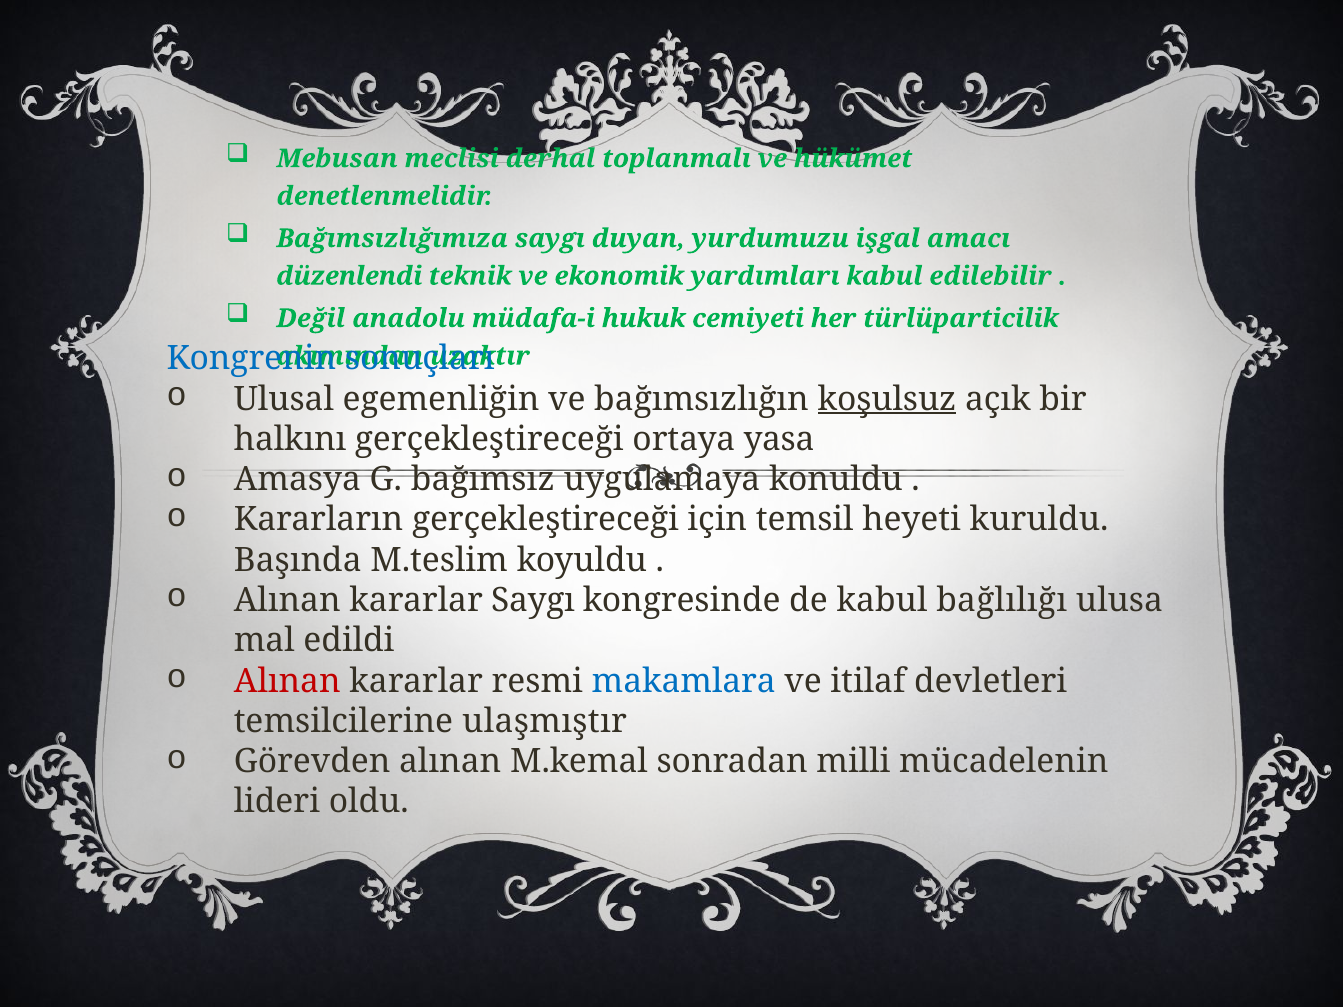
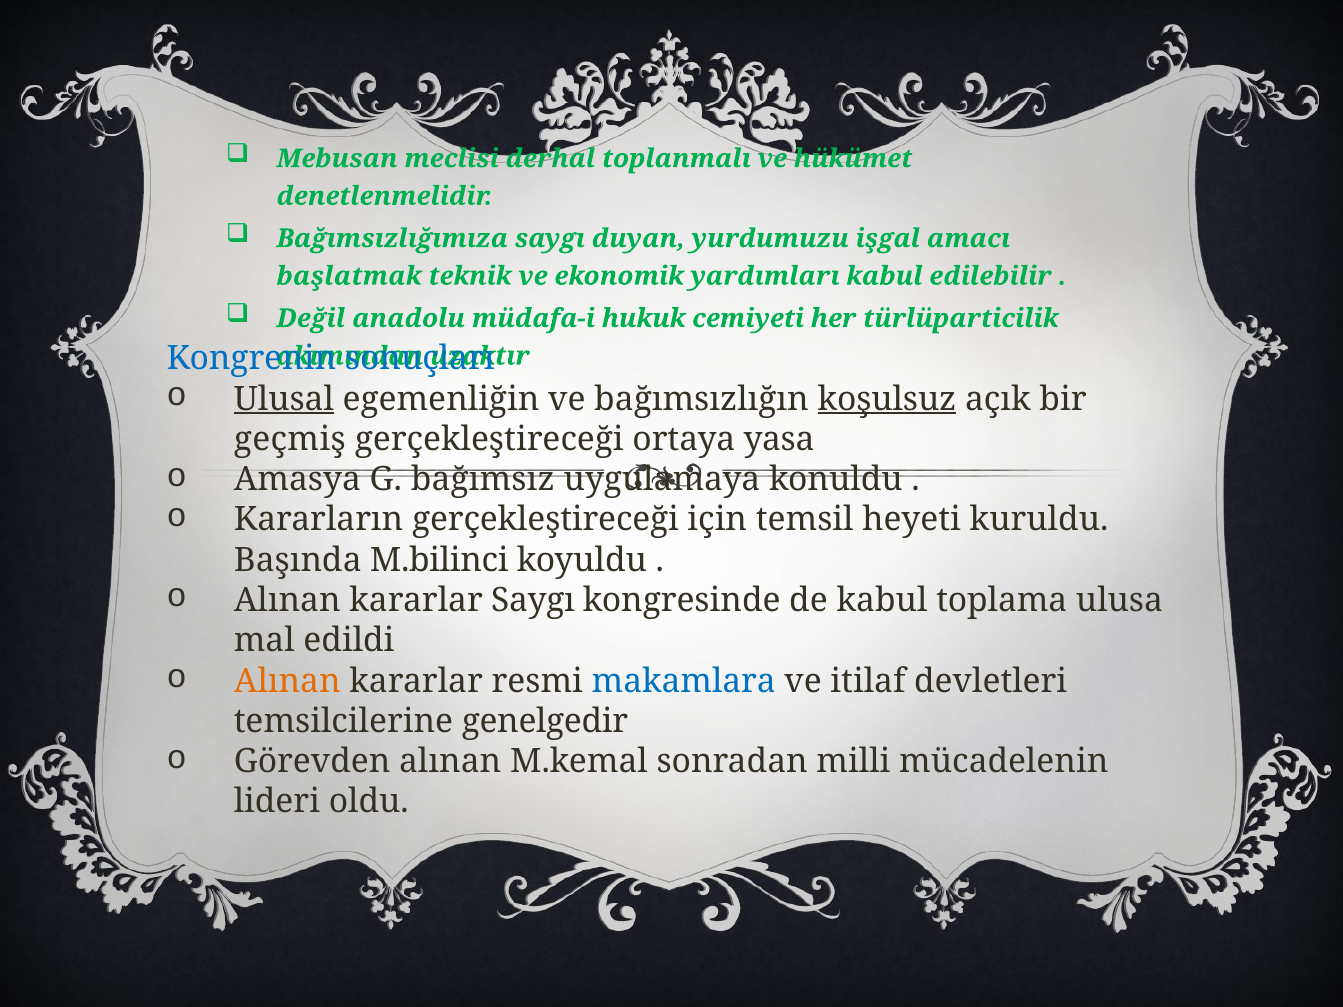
düzenlendi: düzenlendi -> başlatmak (349, 276)
Ulusal underline: none -> present (284, 399)
halkını: halkını -> geçmiş (290, 439)
M.teslim: M.teslim -> M.bilinci (439, 560)
bağlılığı: bağlılığı -> toplama (1002, 601)
Alınan colour: red -> orange (287, 681)
ulaşmıştır: ulaşmıştır -> genelgedir (545, 721)
